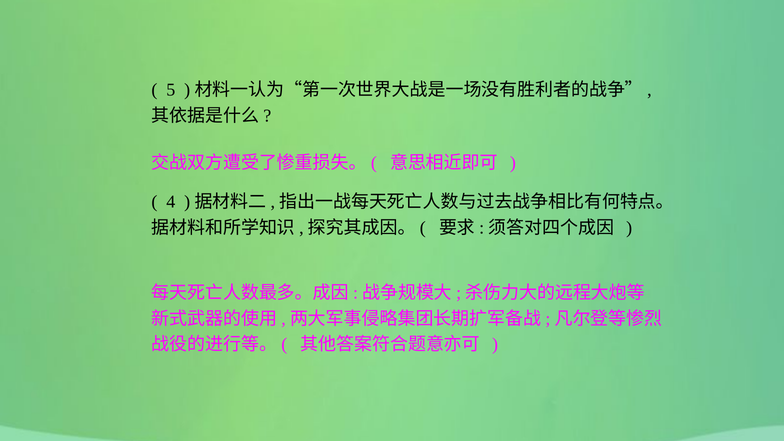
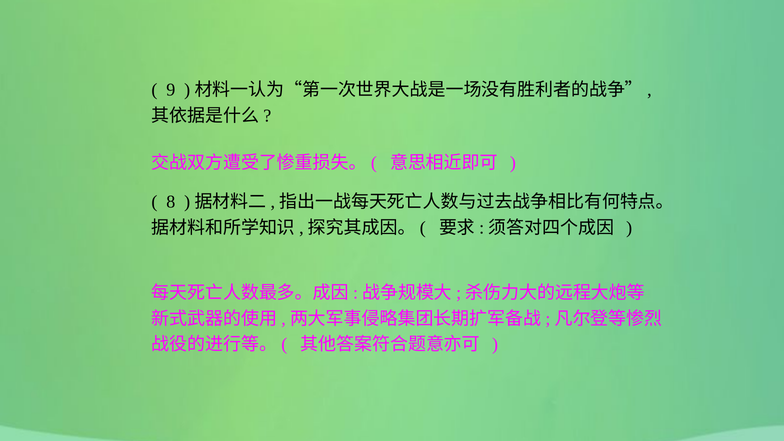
5: 5 -> 9 (171, 90)
4: 4 -> 8 (171, 202)
